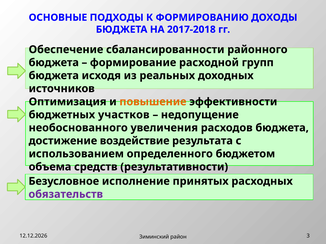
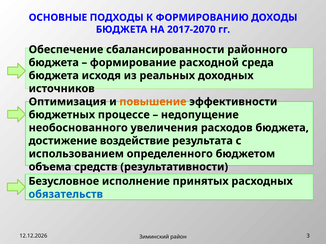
2017-2018: 2017-2018 -> 2017-2070 (191, 30)
групп: групп -> среда (258, 63)
участков: участков -> процессе (124, 115)
обязательств colour: purple -> blue (66, 195)
